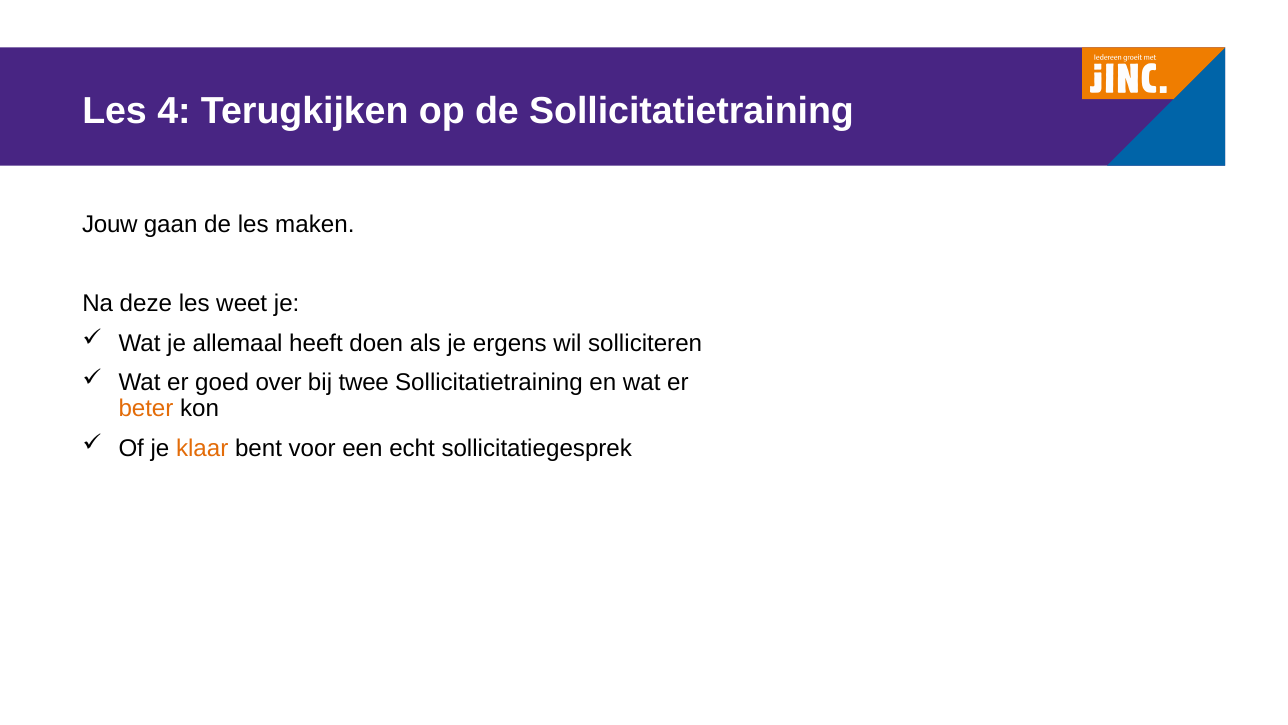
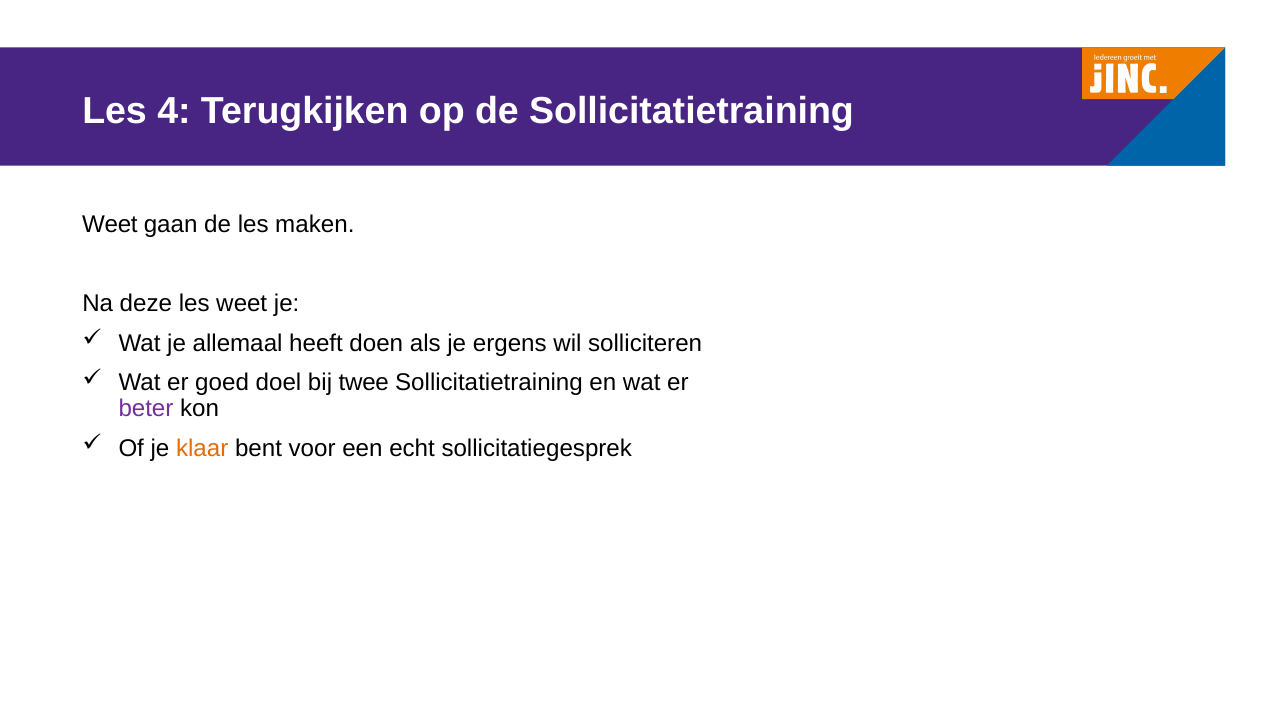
Jouw: Jouw -> Weet (110, 225)
over: over -> doel (279, 383)
beter colour: orange -> purple (146, 409)
